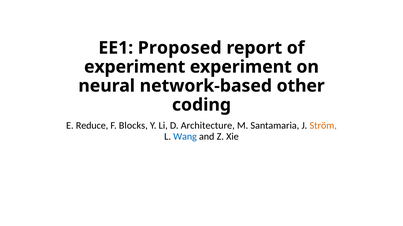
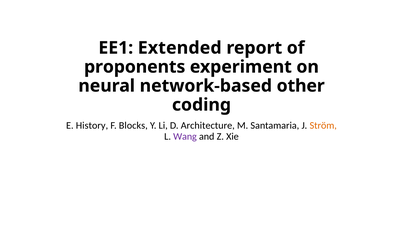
Proposed: Proposed -> Extended (180, 48)
experiment: experiment -> proponents (135, 67)
Reduce: Reduce -> History (92, 126)
Wang colour: blue -> purple (185, 137)
